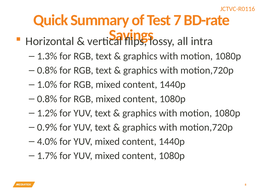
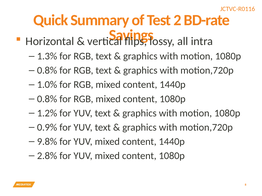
7: 7 -> 2 (177, 20)
4.0%: 4.0% -> 9.8% (47, 142)
1.7%: 1.7% -> 2.8% (47, 156)
